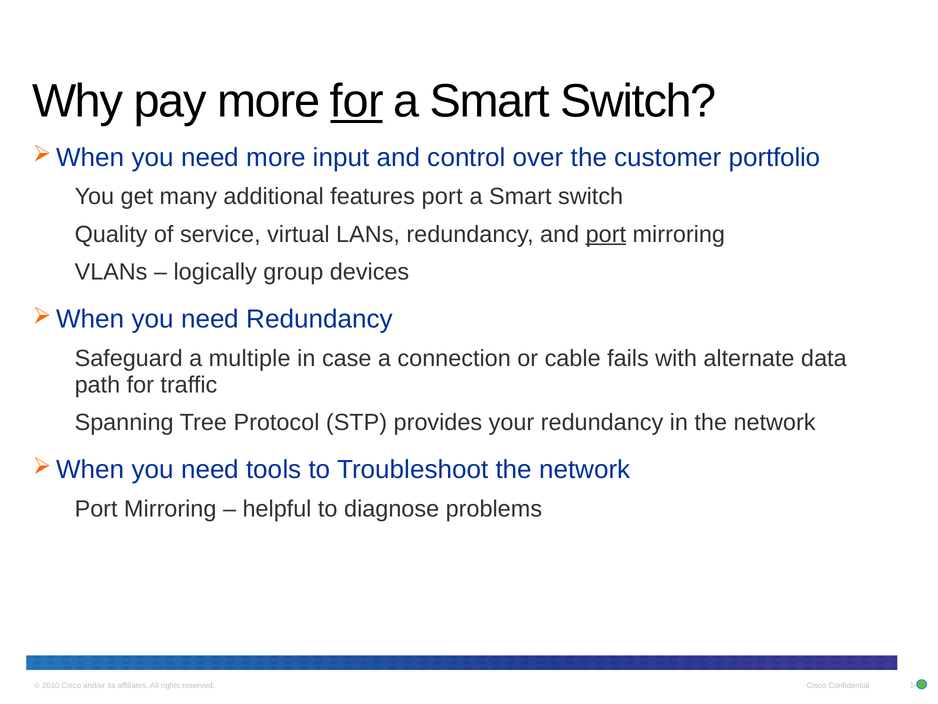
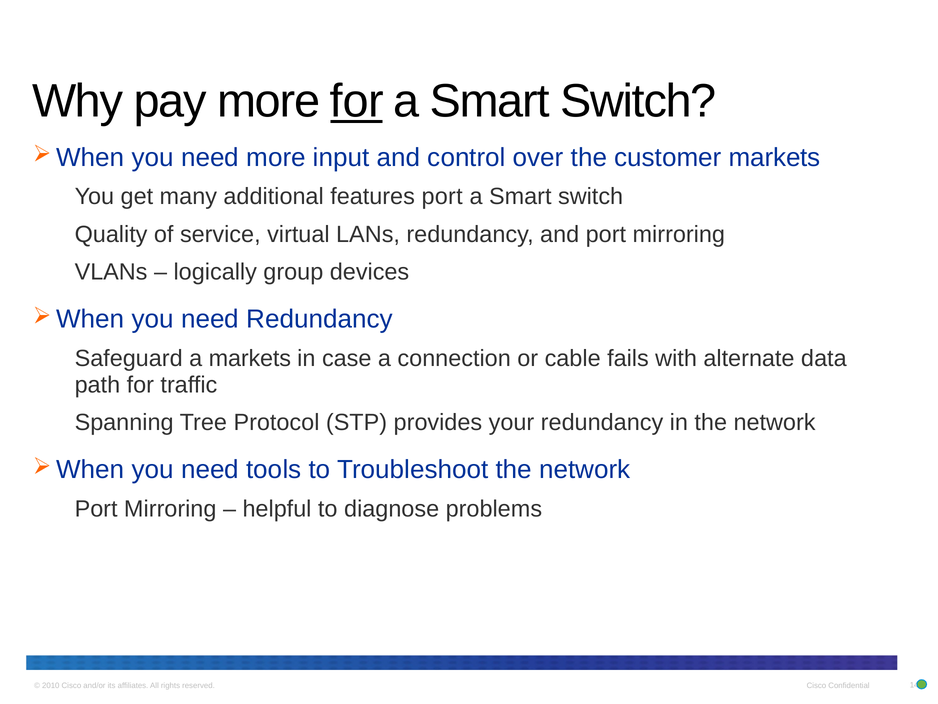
customer portfolio: portfolio -> markets (775, 157)
port underline: present -> none (606, 234)
a multiple: multiple -> markets (250, 358)
